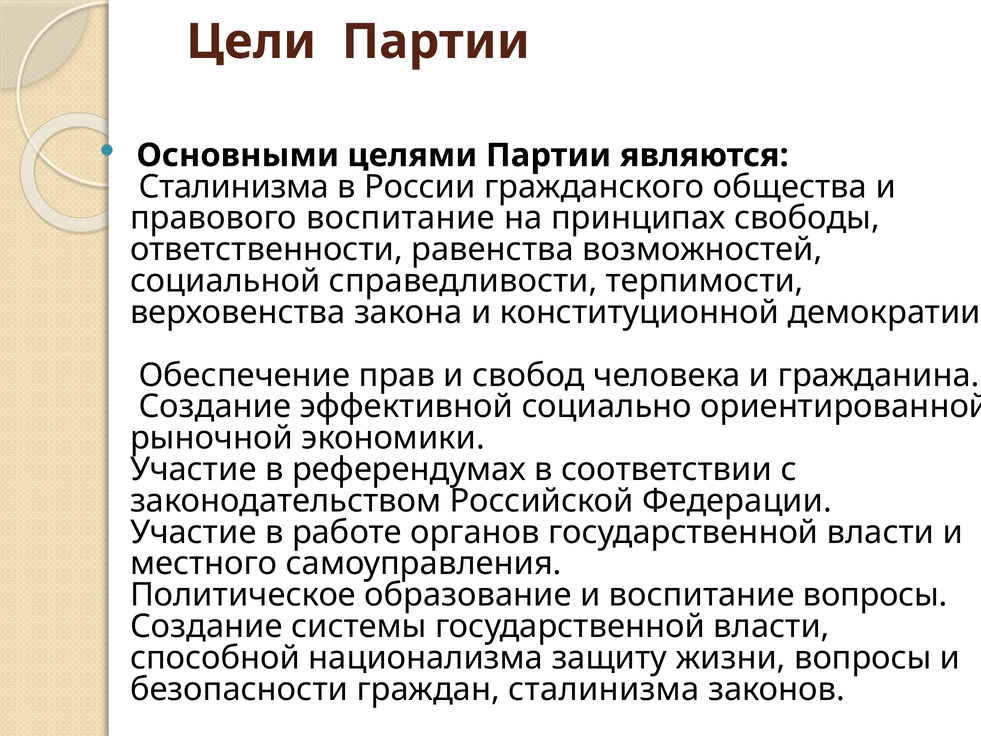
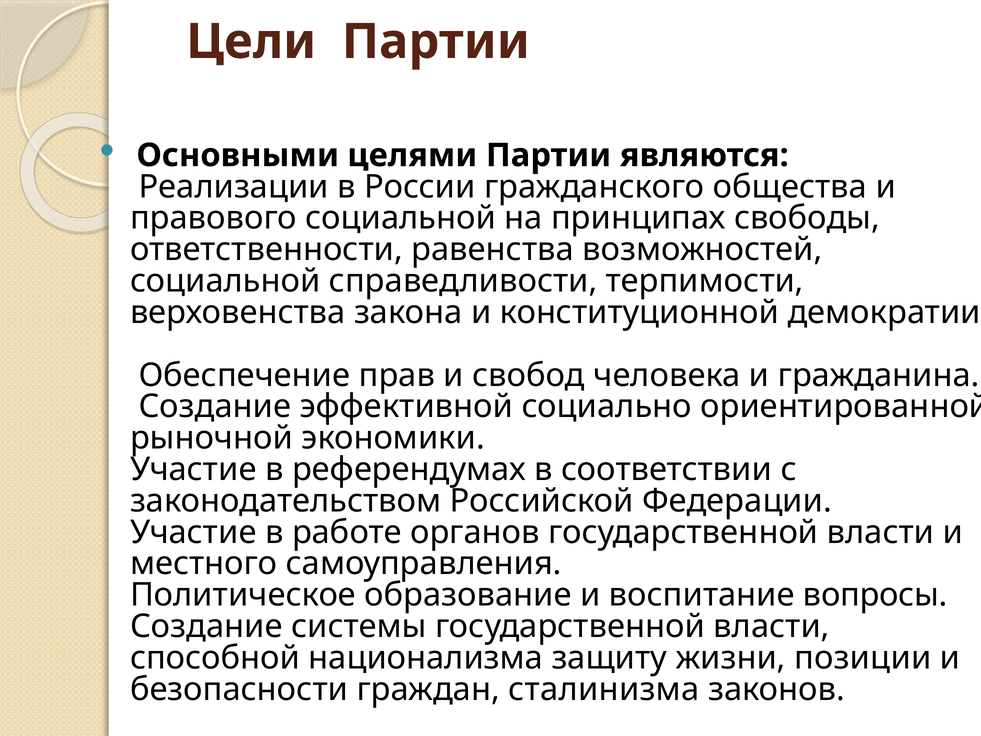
Сталинизма: Сталинизма -> Реализации (234, 187)
правового воспитание: воспитание -> социальной (401, 218)
жизни вопросы: вопросы -> позиции (863, 658)
